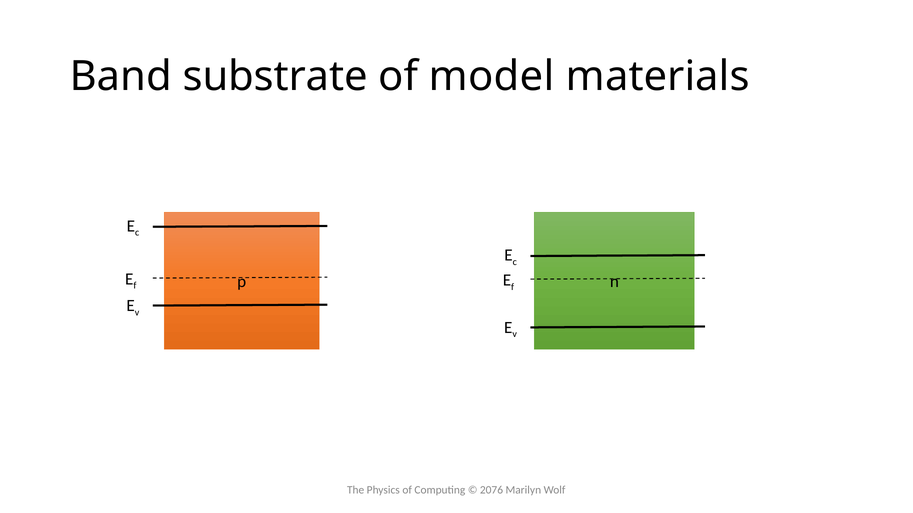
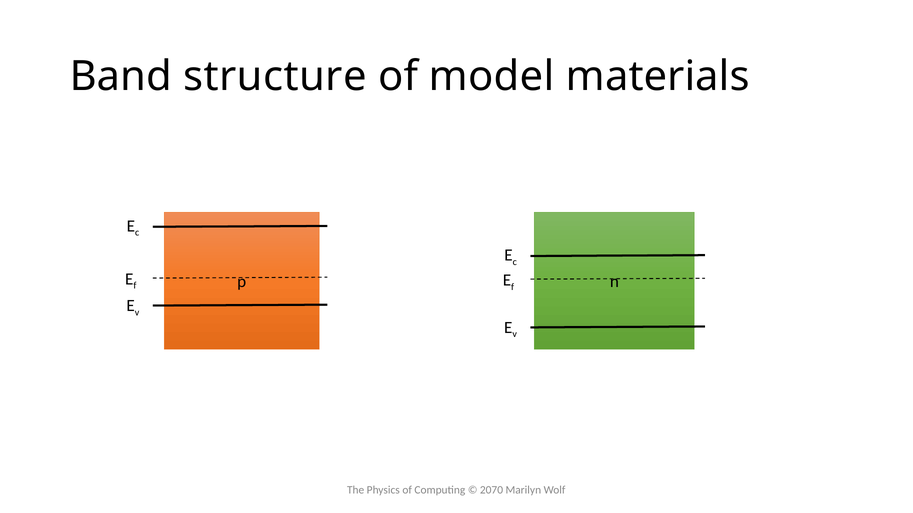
substrate: substrate -> structure (275, 77)
2076: 2076 -> 2070 (491, 490)
